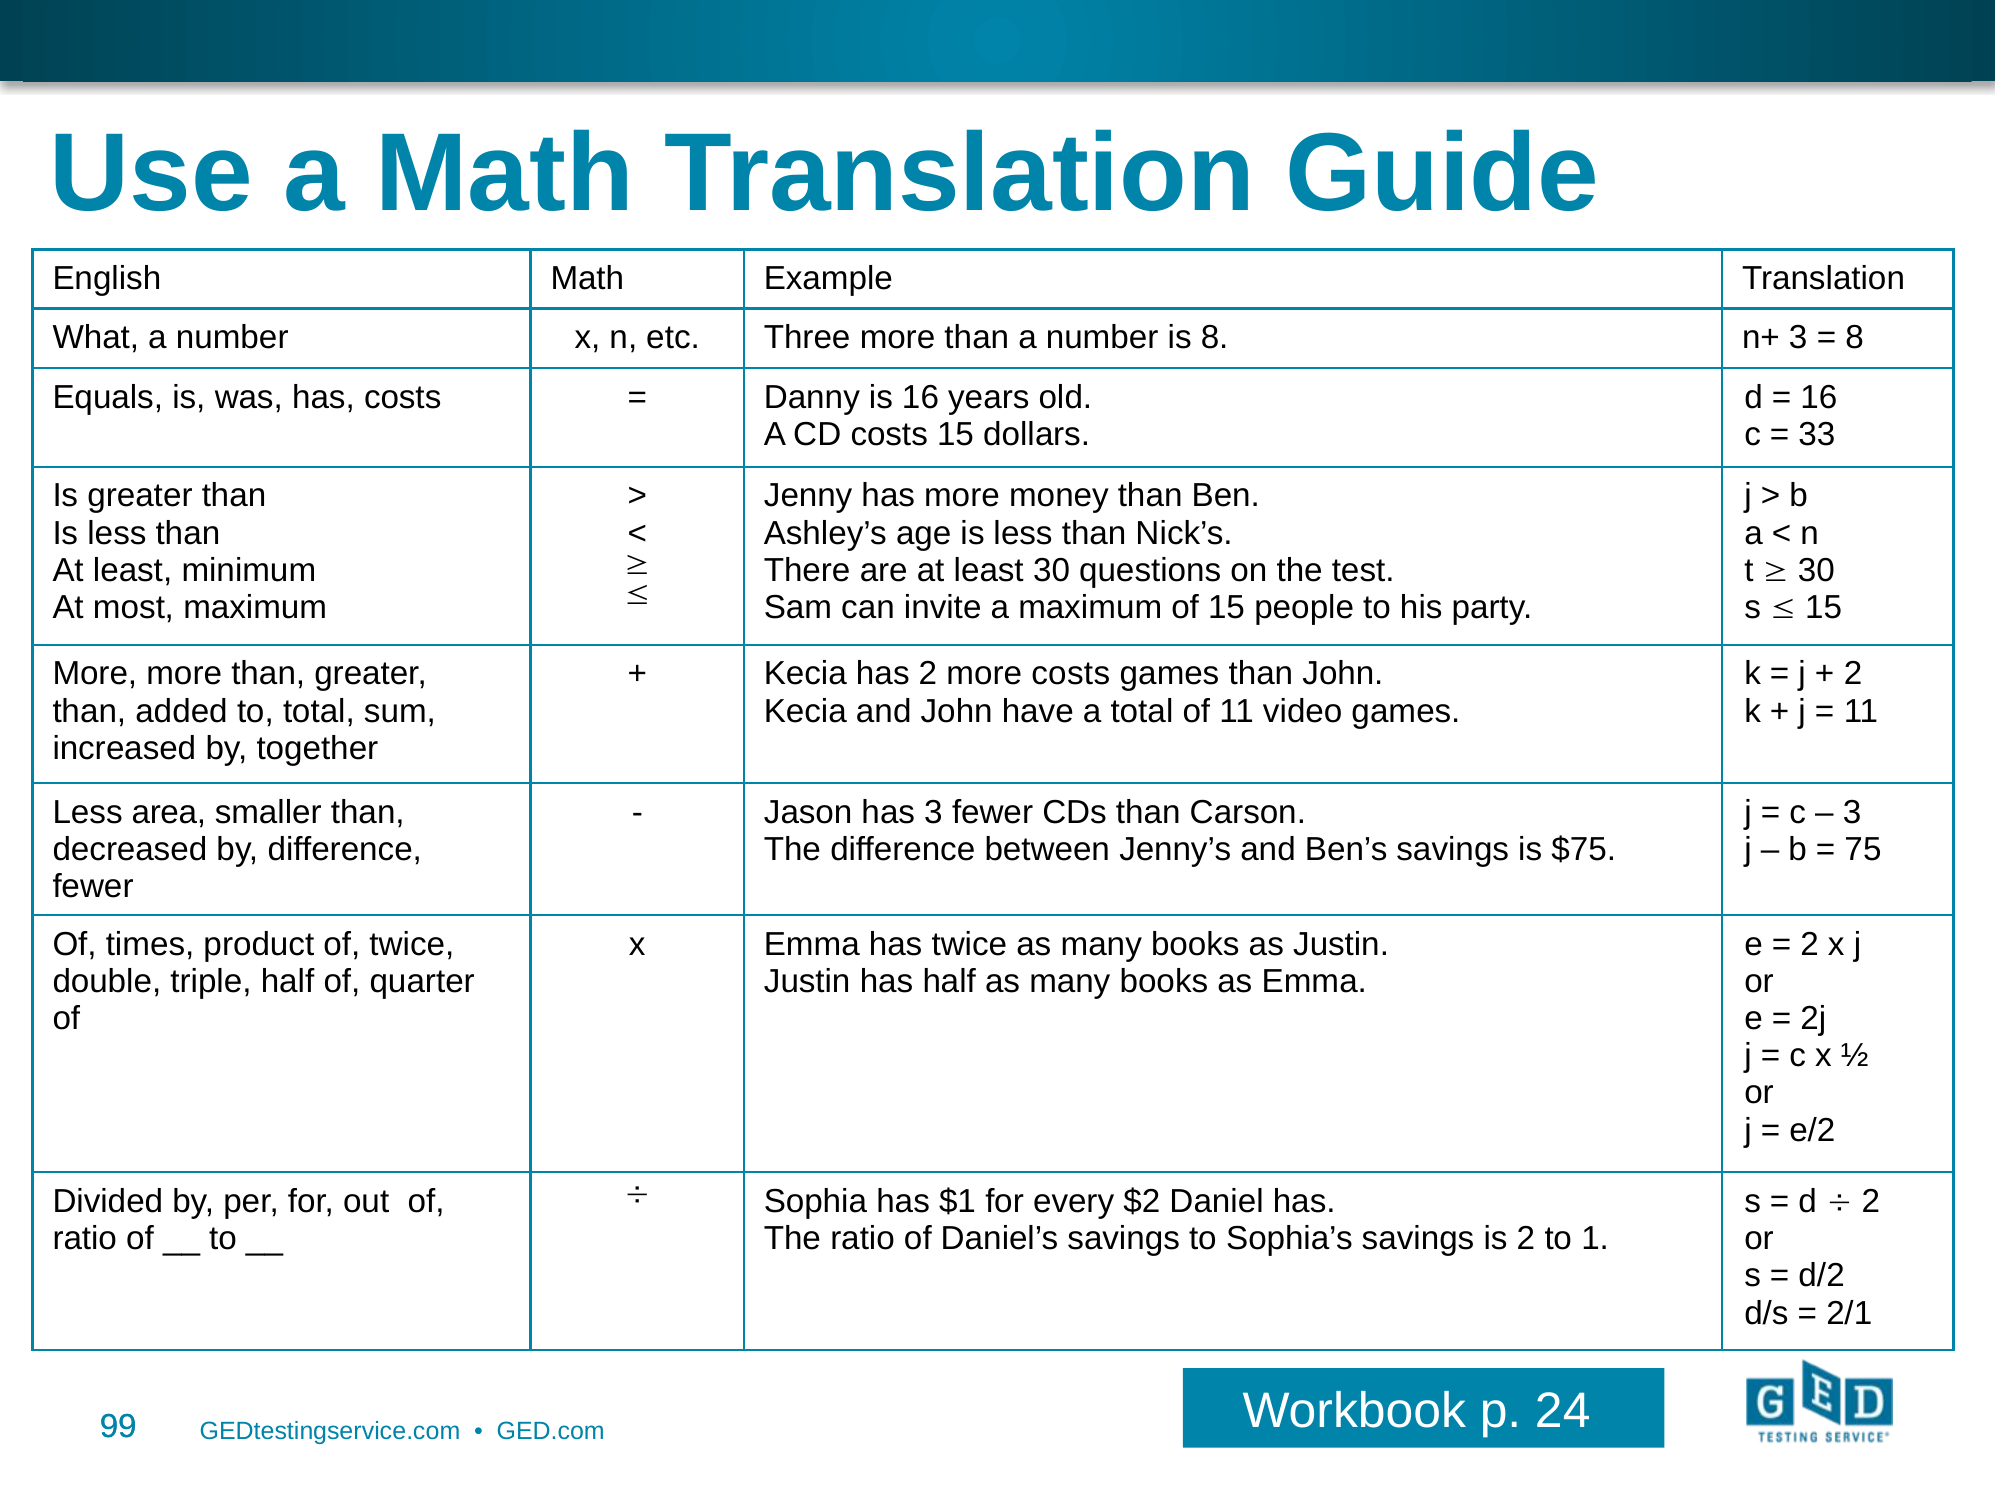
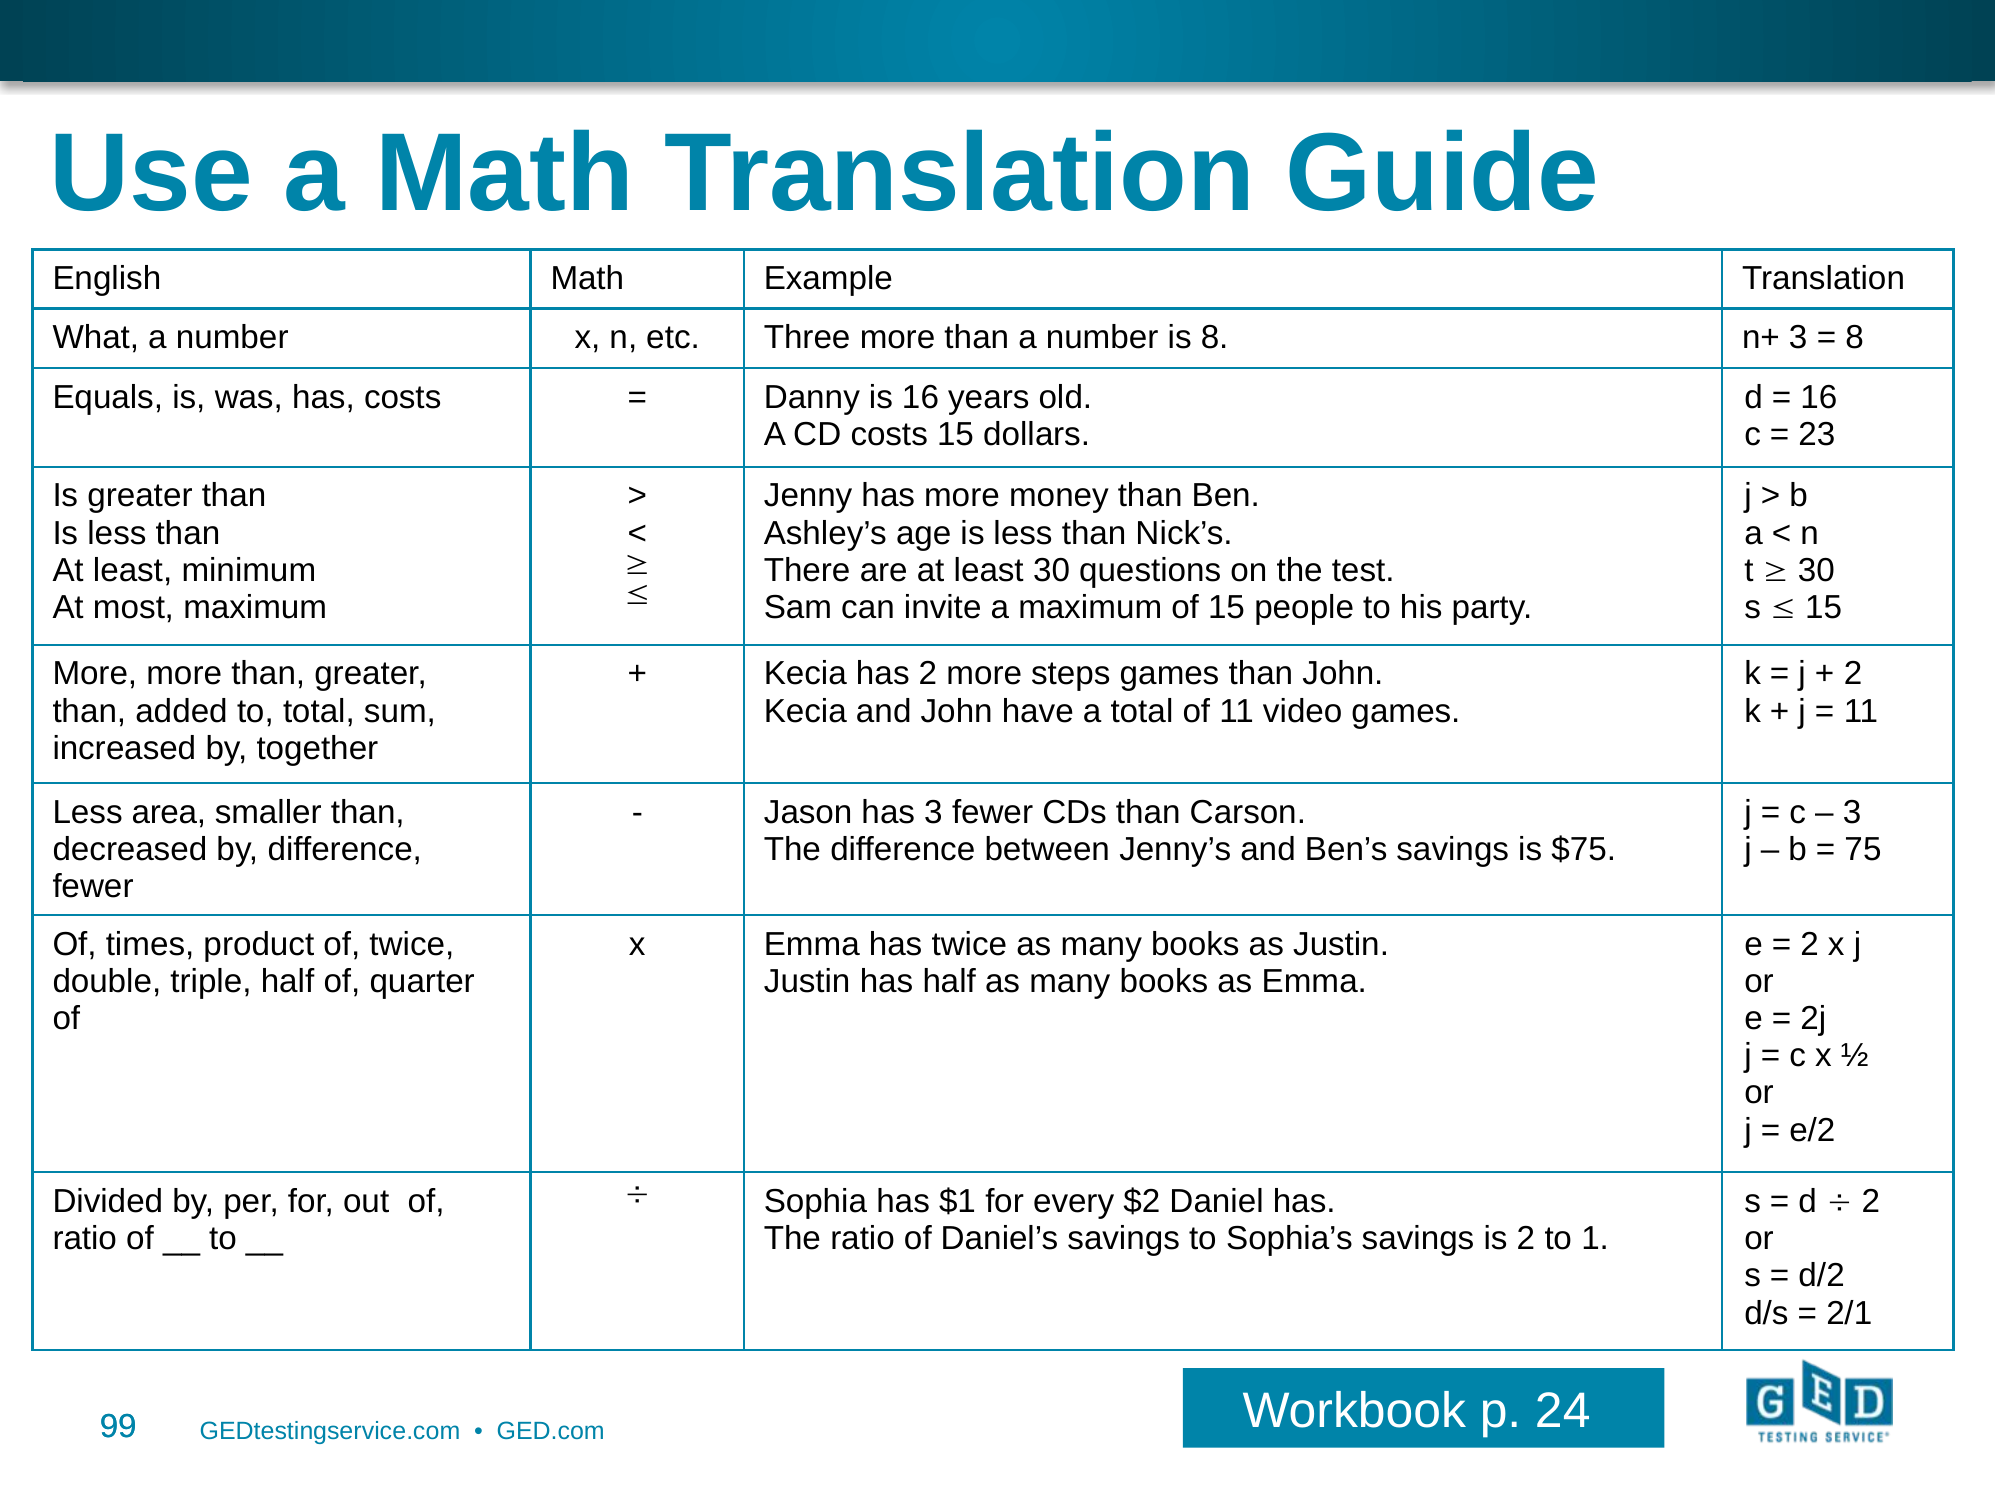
33: 33 -> 23 (1817, 434)
more costs: costs -> steps (1071, 674)
